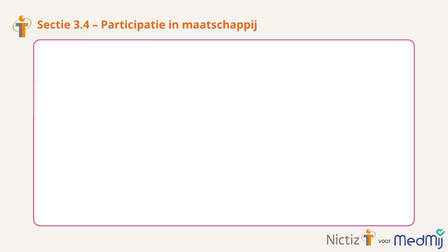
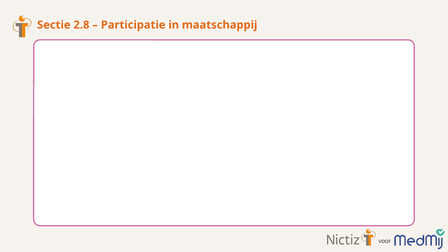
3.4: 3.4 -> 2.8 (81, 25)
